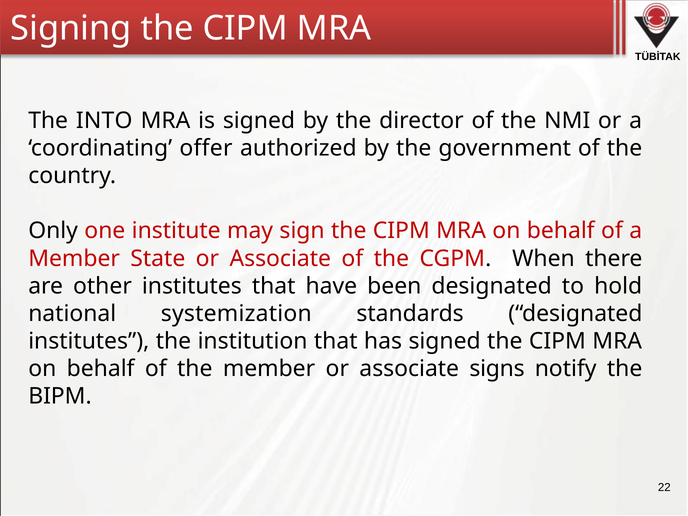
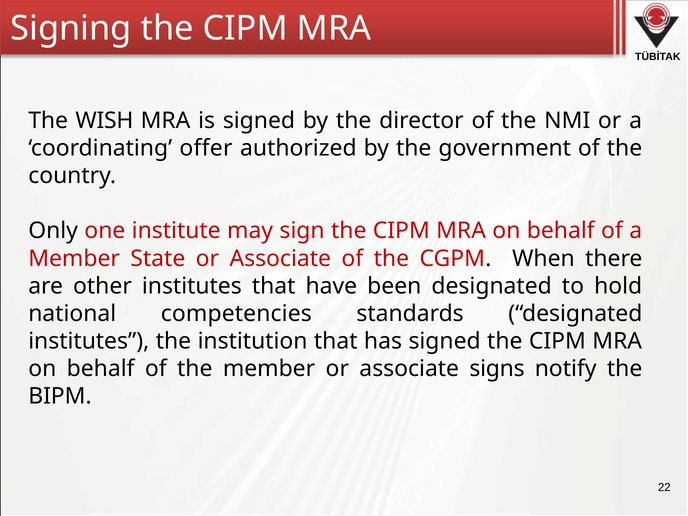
INTO: INTO -> WISH (104, 121)
systemization: systemization -> competencies (236, 313)
